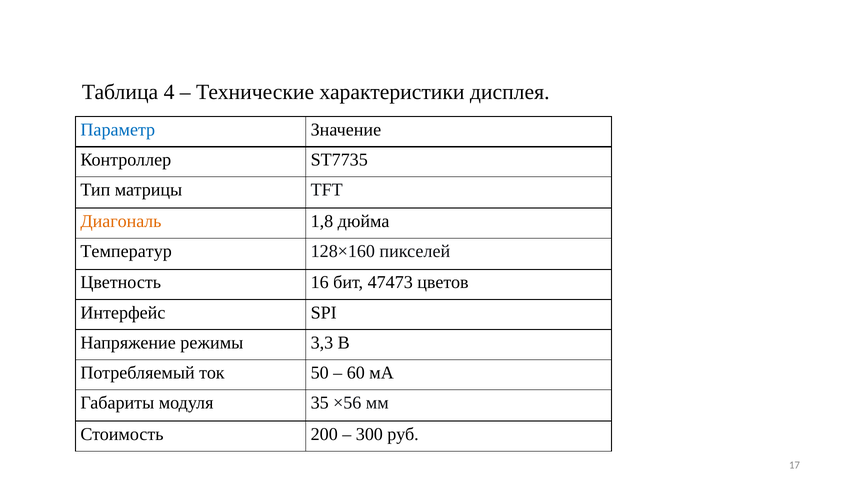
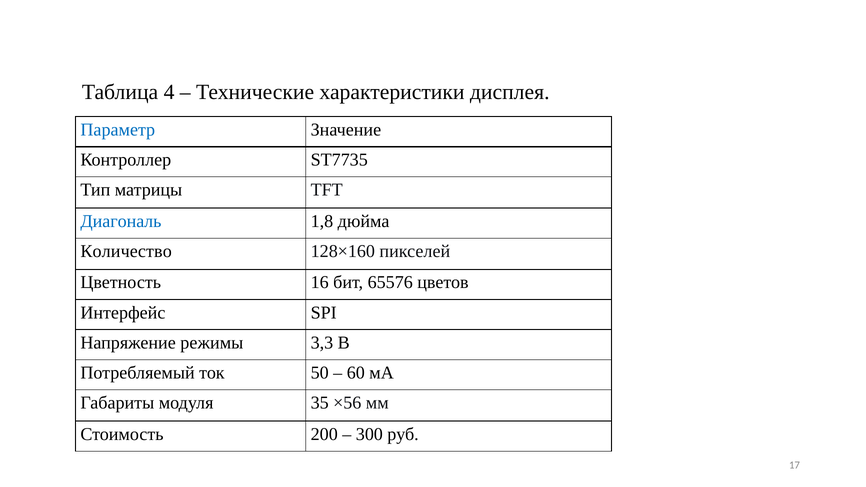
Диагональ colour: orange -> blue (121, 221)
Температур: Температур -> Количество (126, 251)
47473: 47473 -> 65576 (390, 283)
